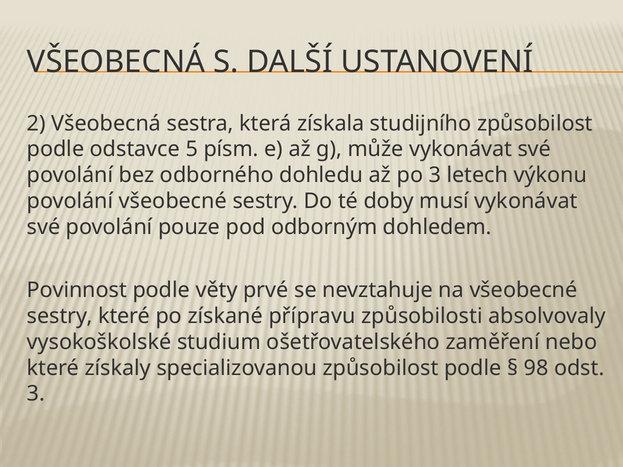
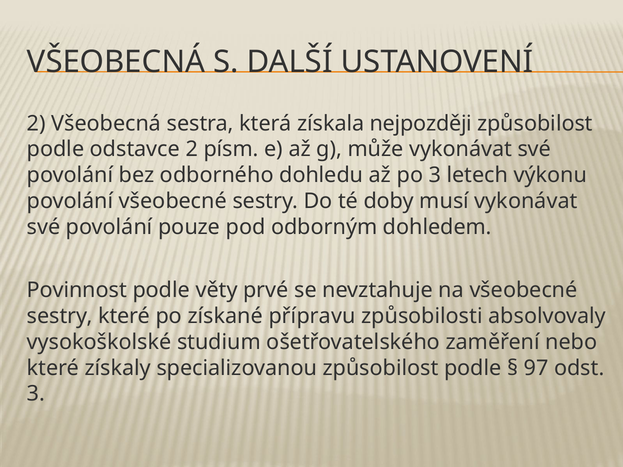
studijního: studijního -> nejpozději (421, 123)
odstavce 5: 5 -> 2 (192, 149)
98: 98 -> 97 (536, 368)
